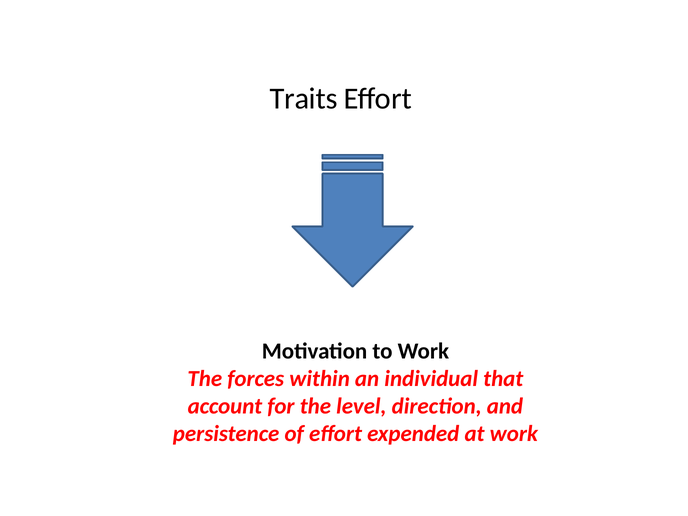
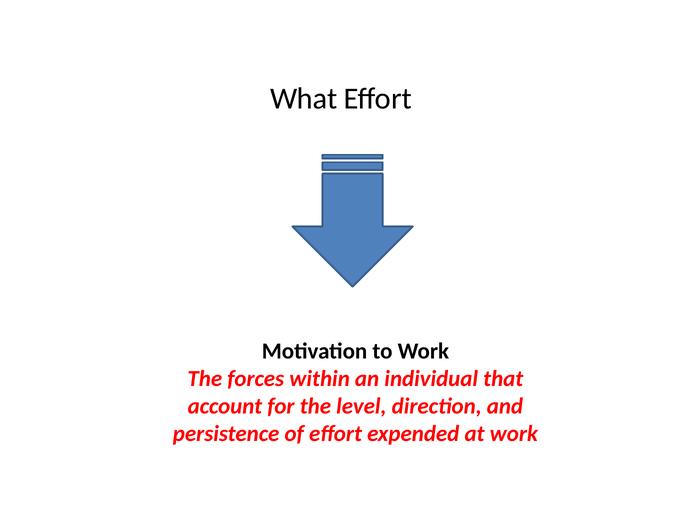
Traits: Traits -> What (304, 98)
